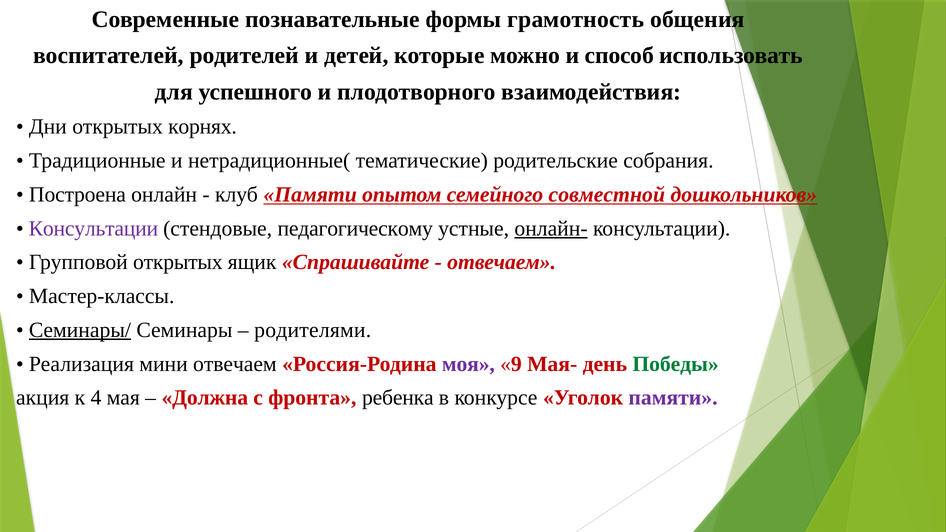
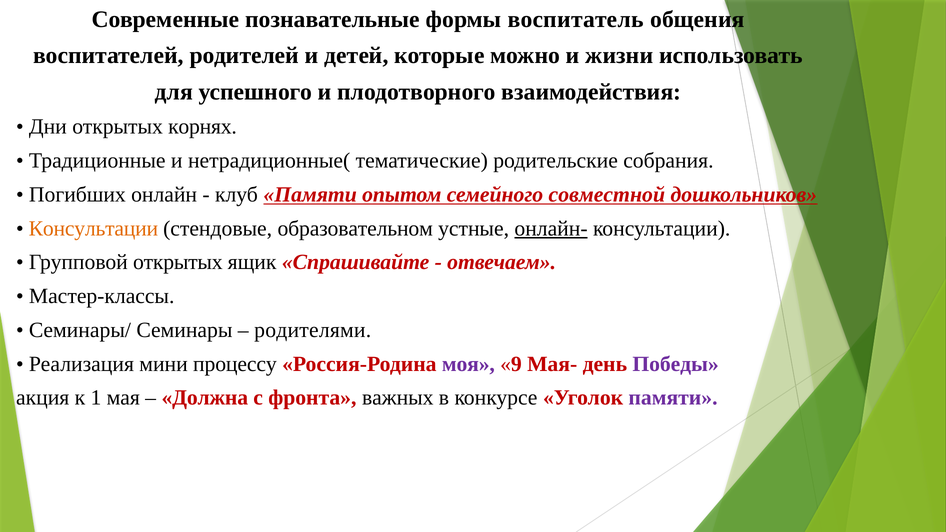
грамотность: грамотность -> воспитатель (576, 19)
способ: способ -> жизни (619, 56)
Построена: Построена -> Погибших (77, 195)
Консультации colour: purple -> orange (93, 228)
педагогическому: педагогическому -> образовательном (355, 228)
Семинары/ underline: present -> none (80, 330)
мини отвечаем: отвечаем -> процессу (235, 364)
Победы colour: green -> purple (676, 364)
4: 4 -> 1 (96, 398)
ребенка: ребенка -> важных (398, 398)
